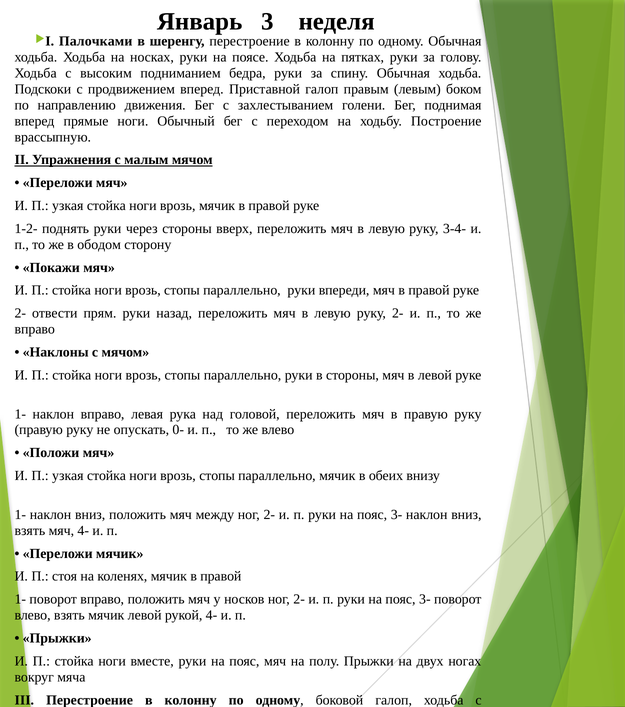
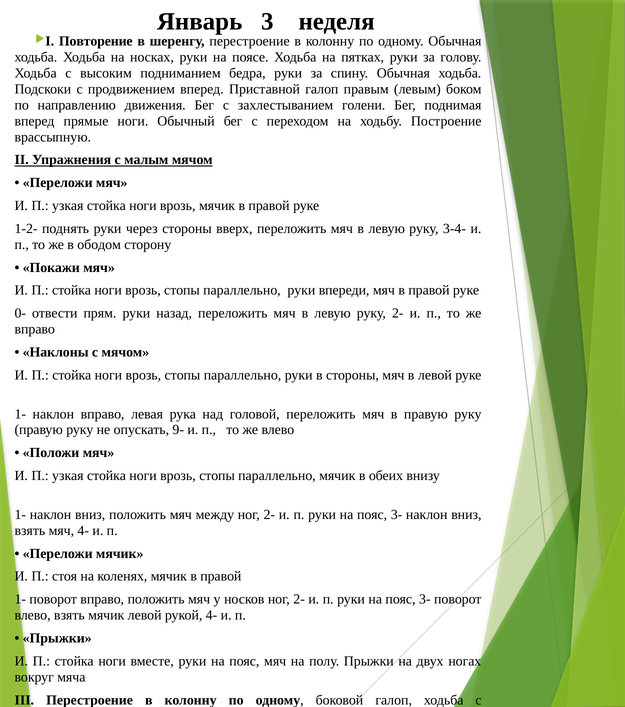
Палочками: Палочками -> Повторение (96, 41)
2-: 2- -> 0- (20, 313)
0-: 0- -> 9- (178, 430)
